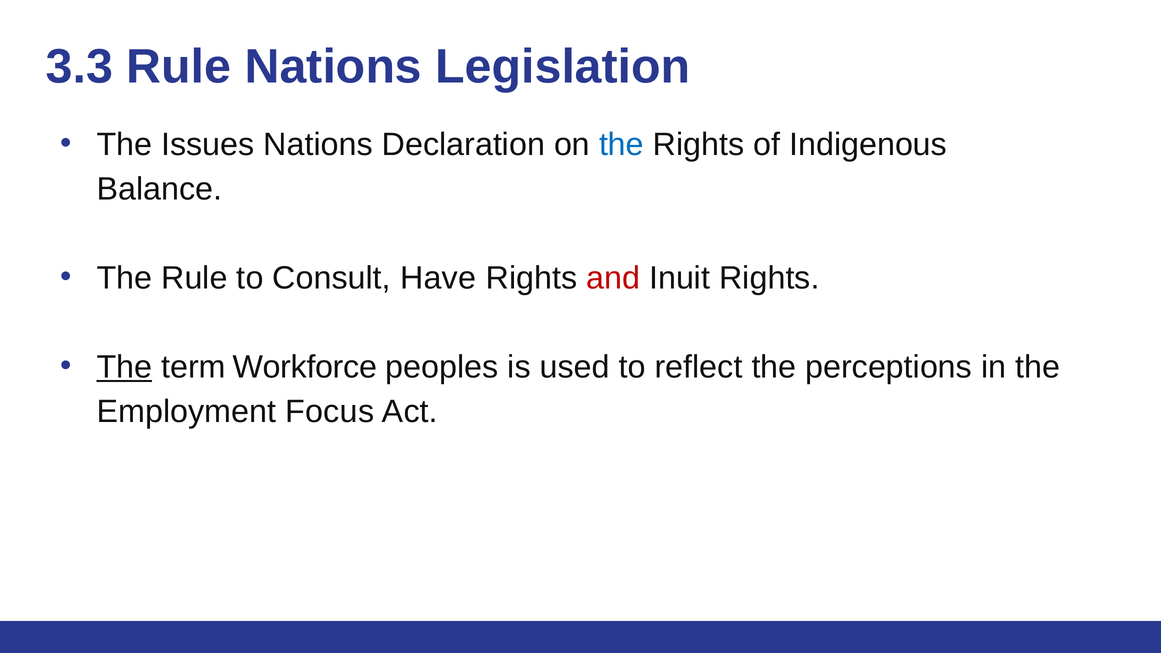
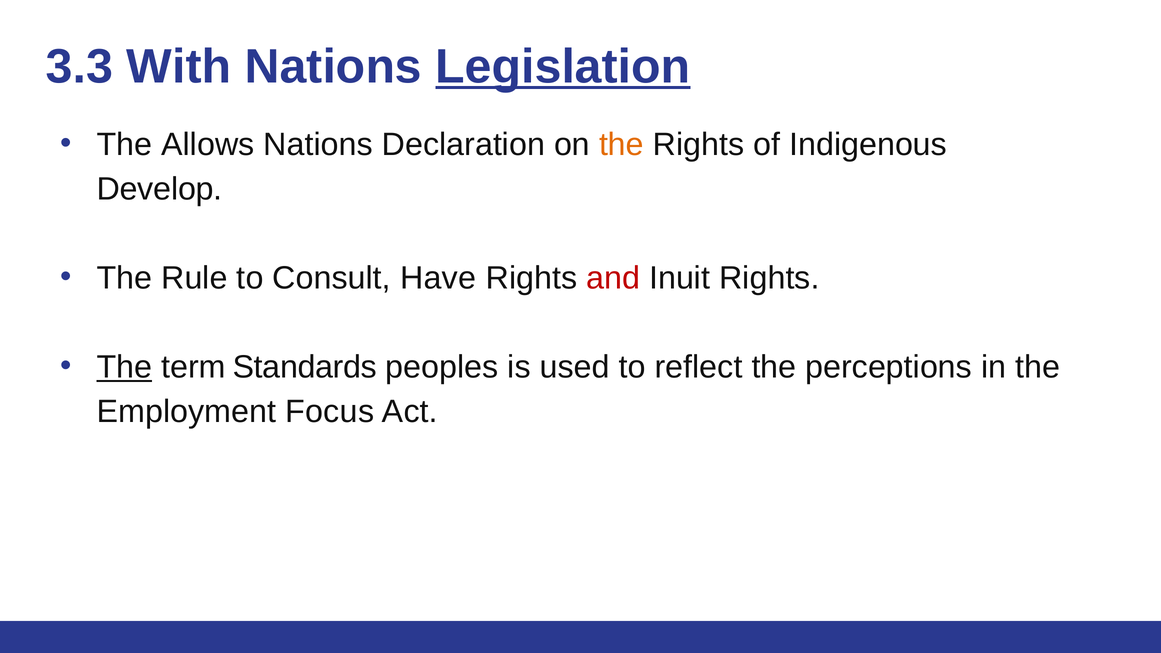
3.3 Rule: Rule -> With (179, 67)
Legislation underline: none -> present (563, 67)
Issues: Issues -> Allows (208, 145)
the colour: blue -> orange (621, 145)
Balance: Balance -> Develop (160, 189)
Workforce: Workforce -> Standards (305, 367)
